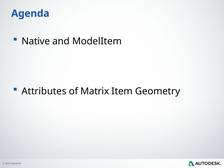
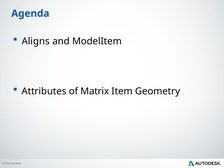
Native: Native -> Aligns (36, 41)
